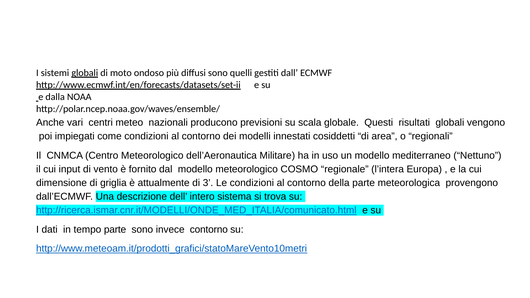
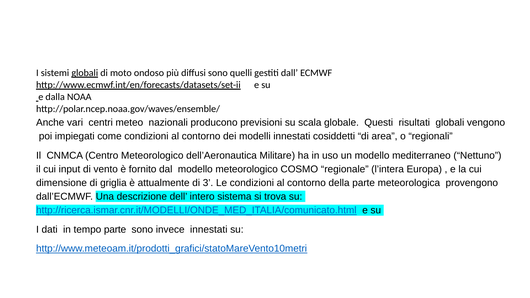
invece contorno: contorno -> innestati (209, 230)
